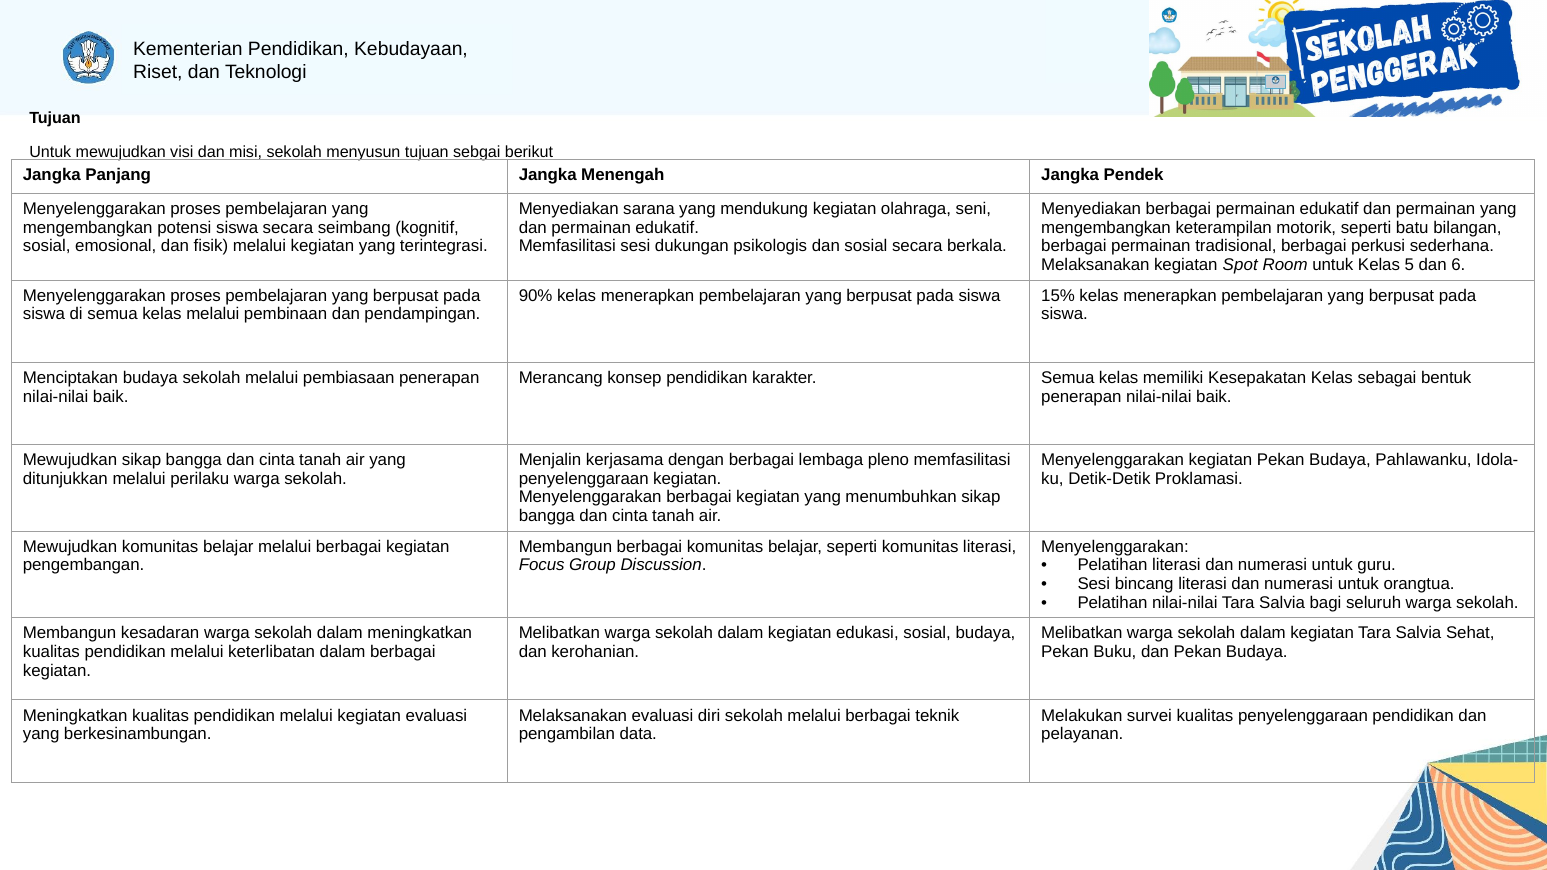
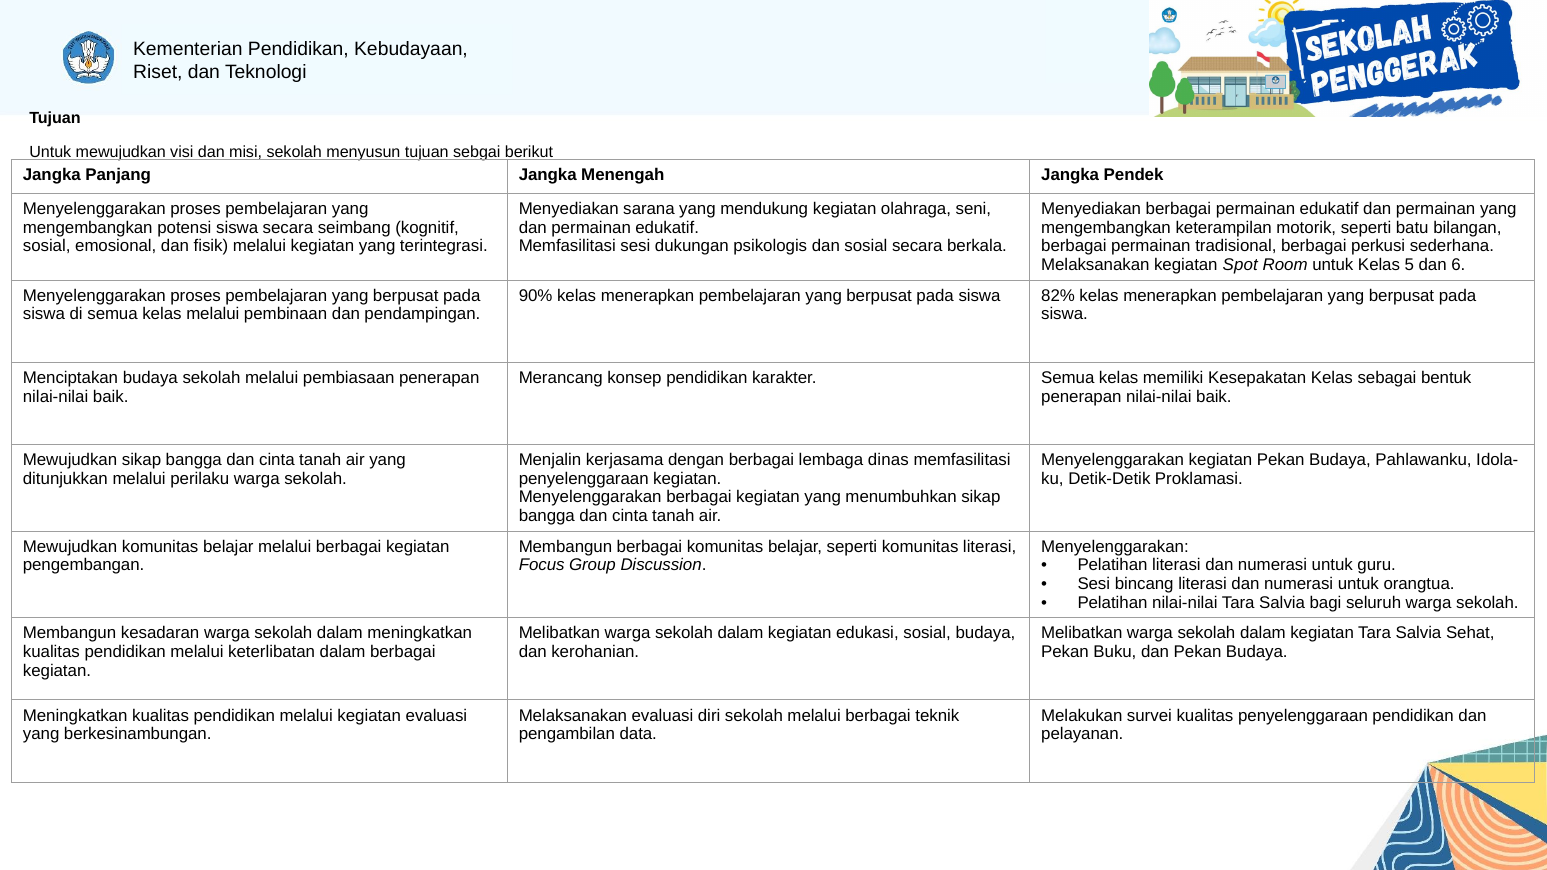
15%: 15% -> 82% (1058, 296)
pleno: pleno -> dinas (888, 460)
